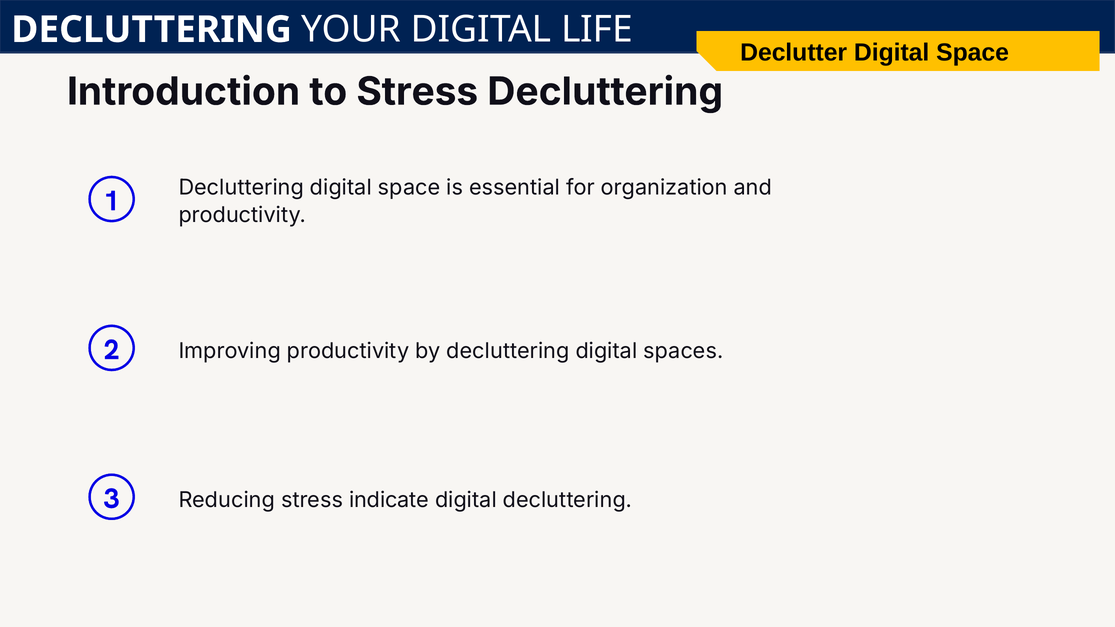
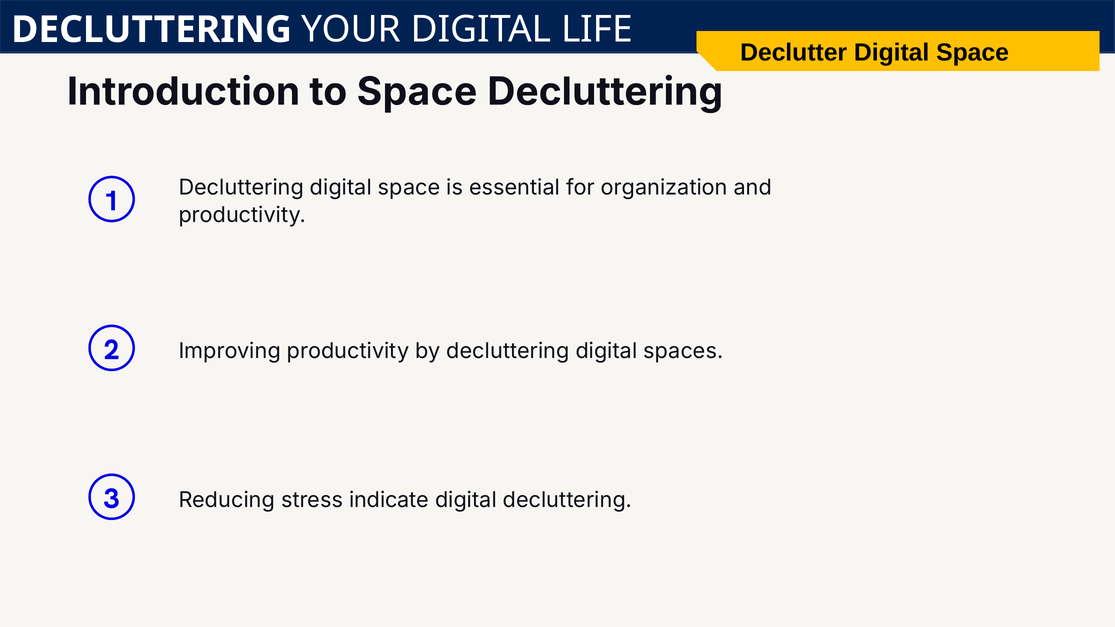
to Stress: Stress -> Space (417, 92)
